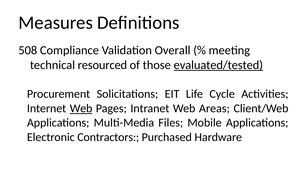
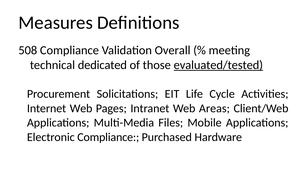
resourced: resourced -> dedicated (102, 65)
Web underline: present -> none (81, 108)
Electronic Contractors: Contractors -> Compliance (108, 137)
